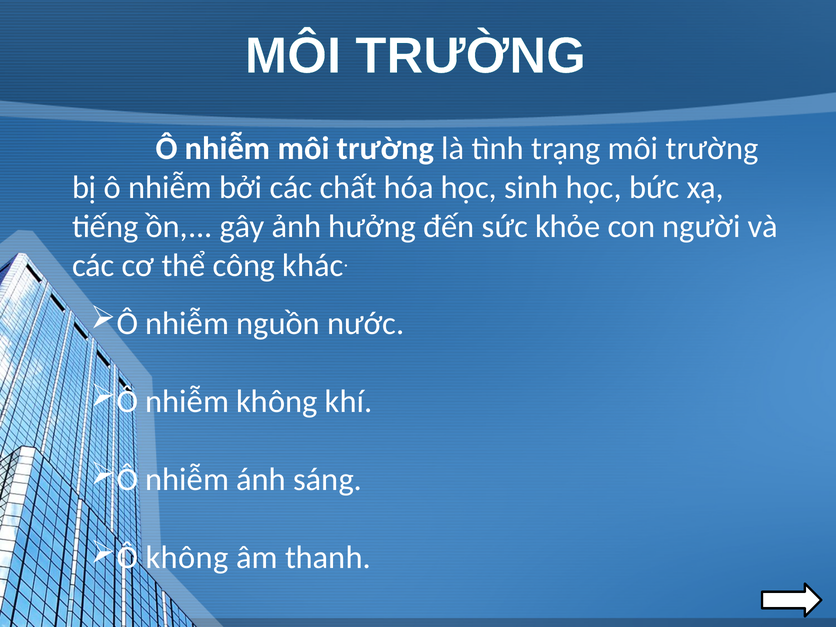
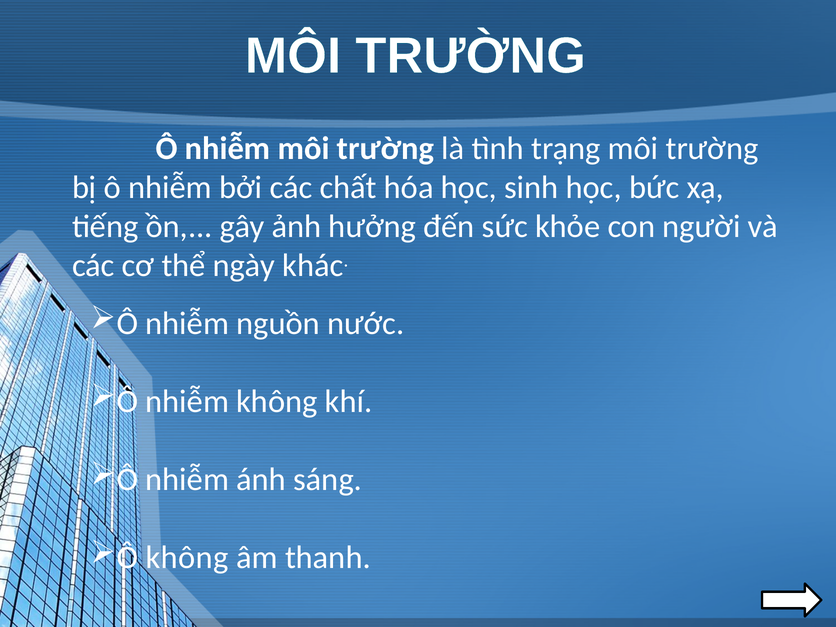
công: công -> ngày (244, 266)
